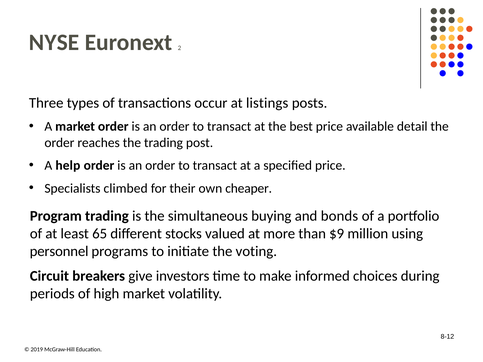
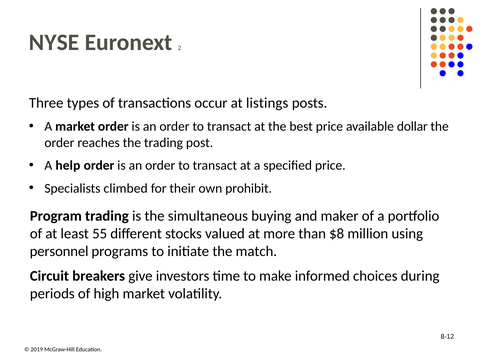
detail: detail -> dollar (412, 127)
cheaper: cheaper -> prohibit (249, 188)
bonds: bonds -> maker (340, 216)
65: 65 -> 55 (100, 234)
$9: $9 -> $8 (337, 234)
voting: voting -> match (256, 252)
